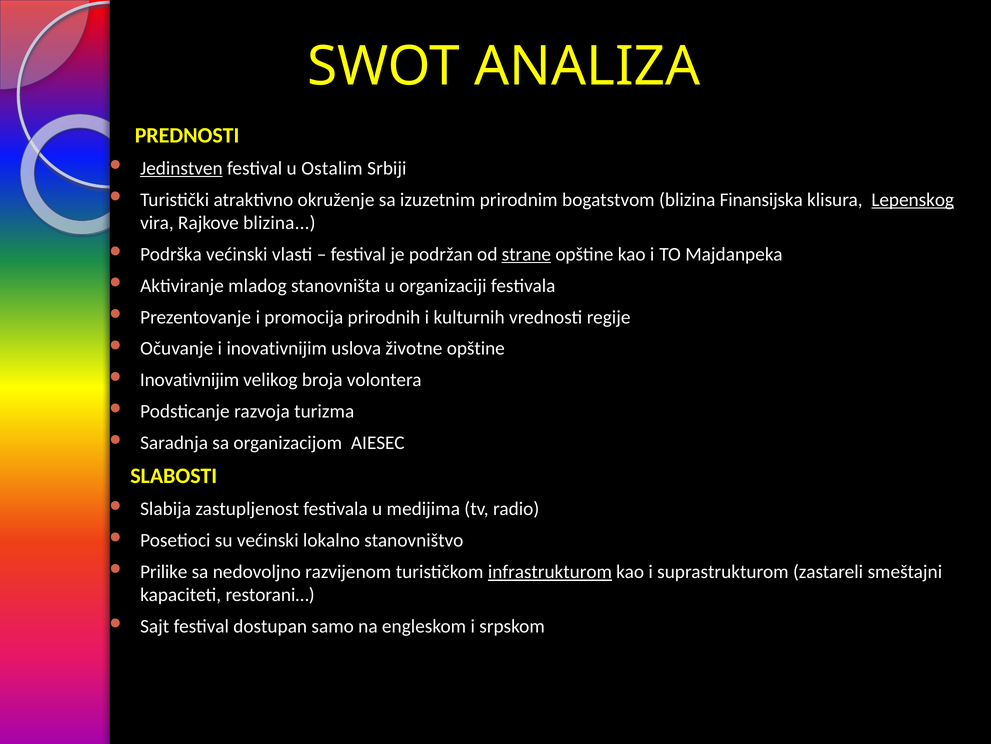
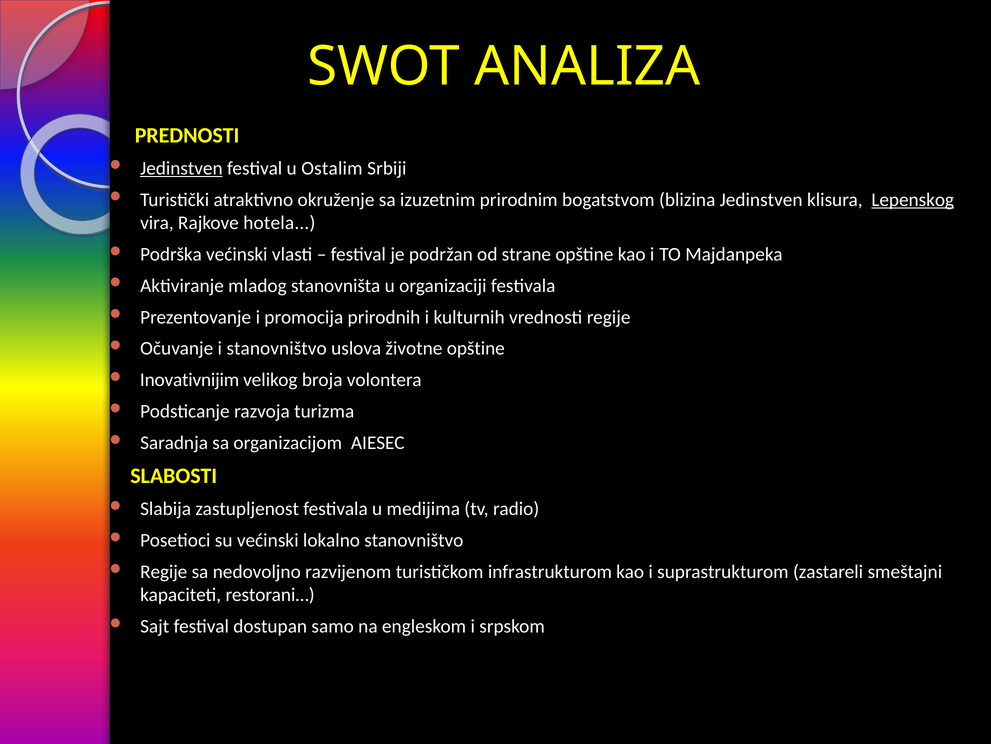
blizina Finansijska: Finansijska -> Jedinstven (761, 199)
Rajkove blizina: blizina -> hotela (279, 223)
strane underline: present -> none (526, 254)
i inovativnijim: inovativnijim -> stanovništvo (277, 348)
Prilike: Prilike -> Regije (164, 571)
infrastrukturom underline: present -> none (550, 571)
